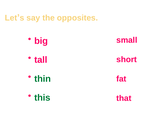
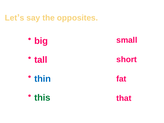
thin colour: green -> blue (43, 79)
